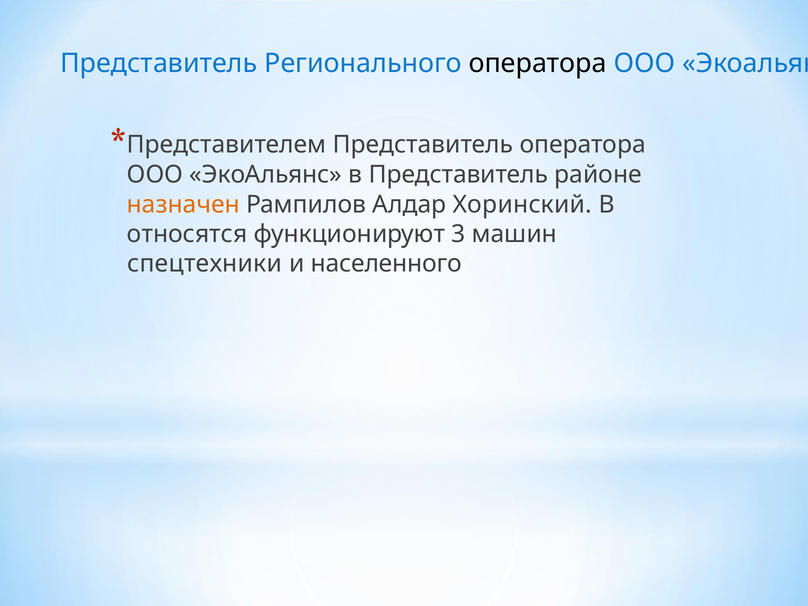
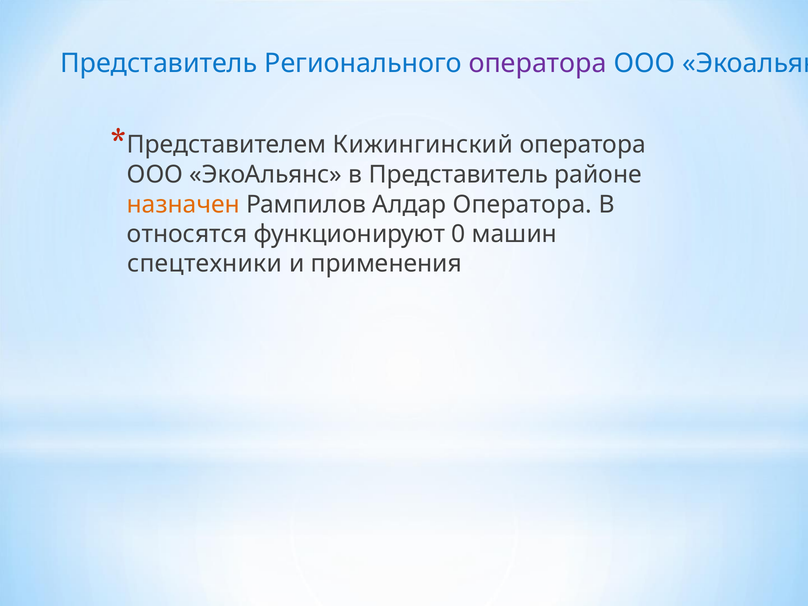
оператора colour: black -> purple (538, 63)
Представителем Представитель: Представитель -> Кижингинский (423, 145)
Алдар Хоринский: Хоринский -> Оператора (522, 205)
3: 3 -> 0 (458, 234)
населенного: населенного -> применения (386, 264)
